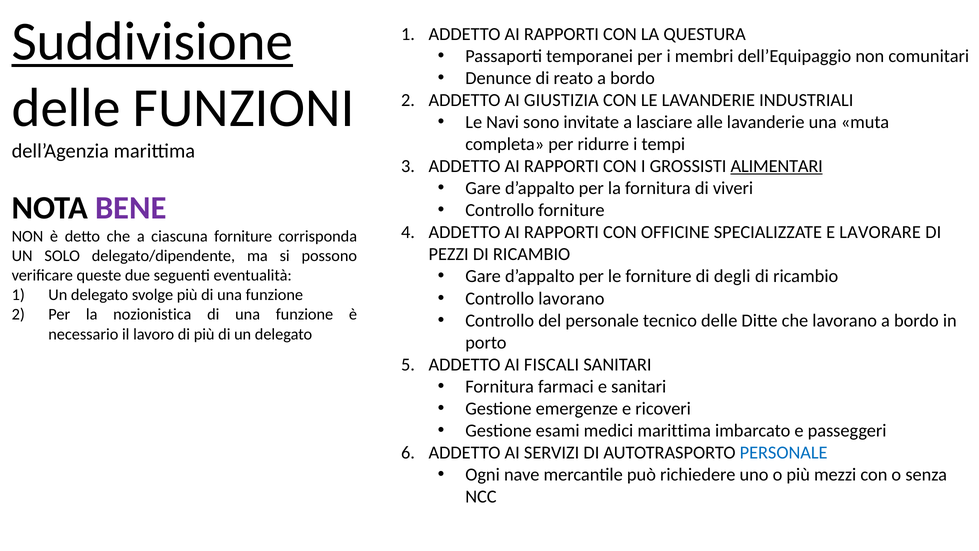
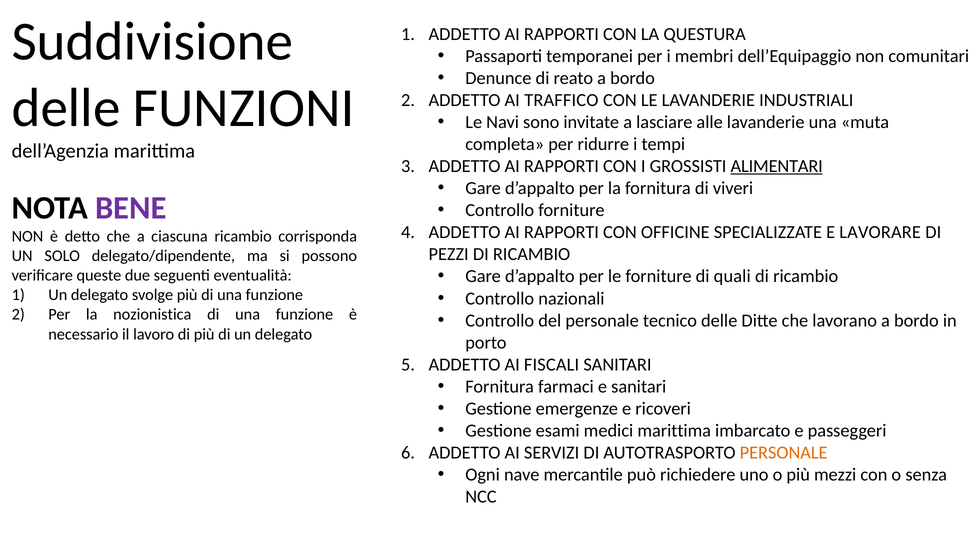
Suddivisione underline: present -> none (152, 42)
GIUSTIZIA: GIUSTIZIA -> TRAFFICO (561, 100)
ciascuna forniture: forniture -> ricambio (243, 236)
degli: degli -> quali (732, 276)
Controllo lavorano: lavorano -> nazionali (571, 298)
PERSONALE colour: blue -> orange (784, 452)
